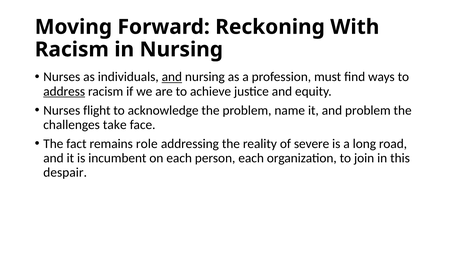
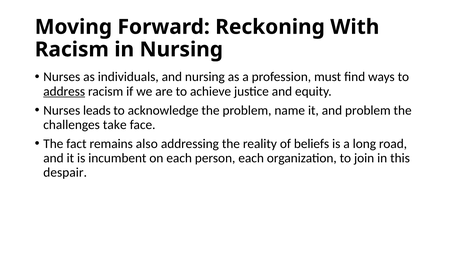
and underline: present -> none (172, 77)
flight: flight -> leads (97, 111)
role: role -> also (147, 144)
severe: severe -> beliefs (312, 144)
